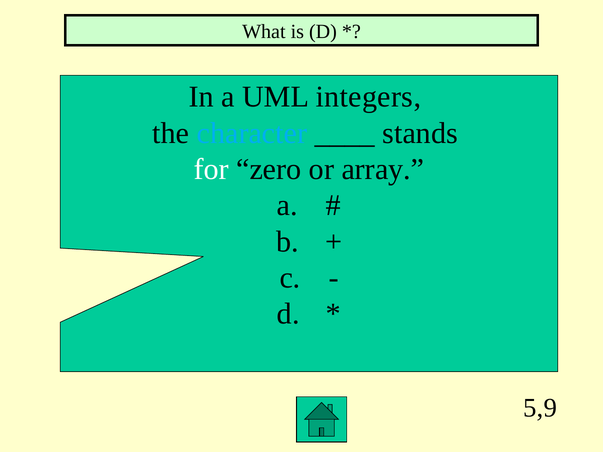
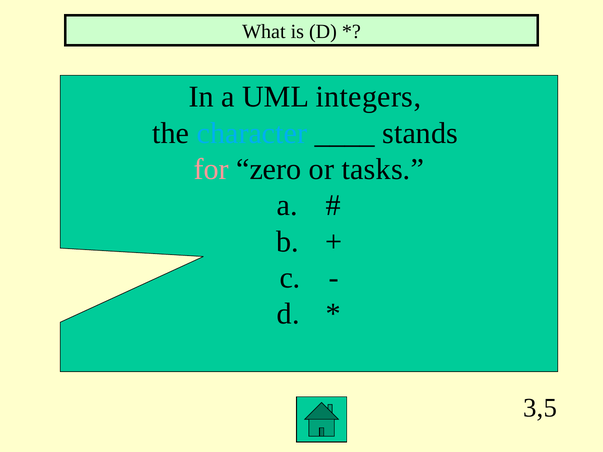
for colour: white -> pink (211, 169)
array: array -> tasks (383, 169)
5,9: 5,9 -> 3,5 (540, 408)
